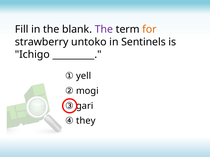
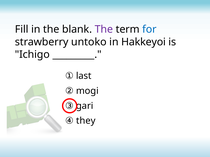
for colour: orange -> blue (149, 29)
Sentinels: Sentinels -> Hakkeyoi (144, 42)
yell: yell -> last (84, 76)
